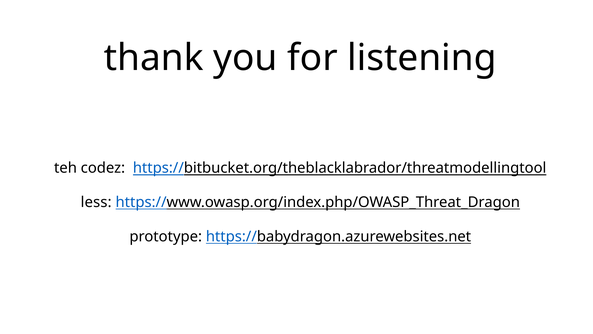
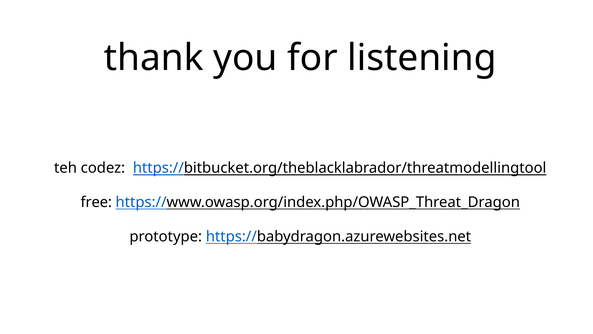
less: less -> free (96, 202)
